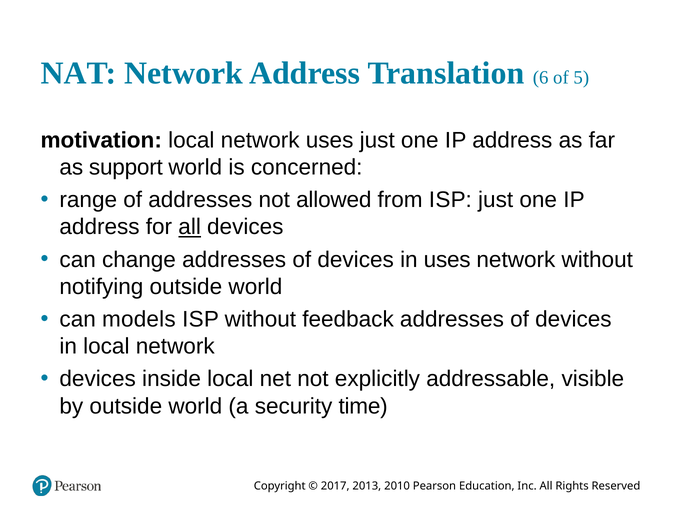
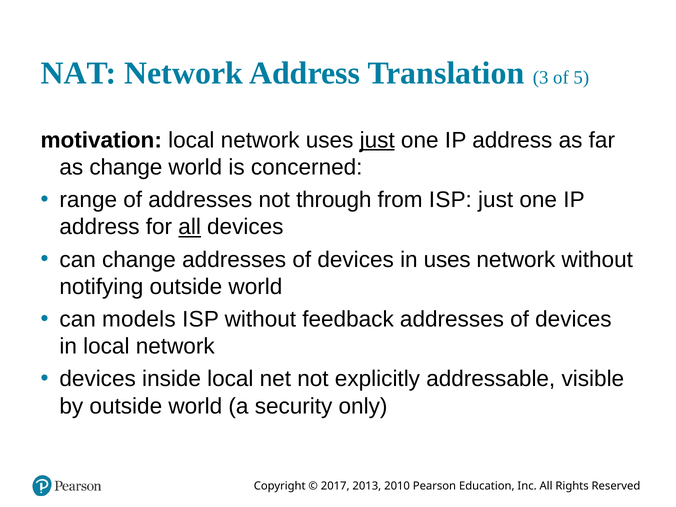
6: 6 -> 3 (541, 78)
just underline: none -> present (377, 140)
as support: support -> change (126, 167)
allowed: allowed -> through (334, 200)
time: time -> only (363, 406)
